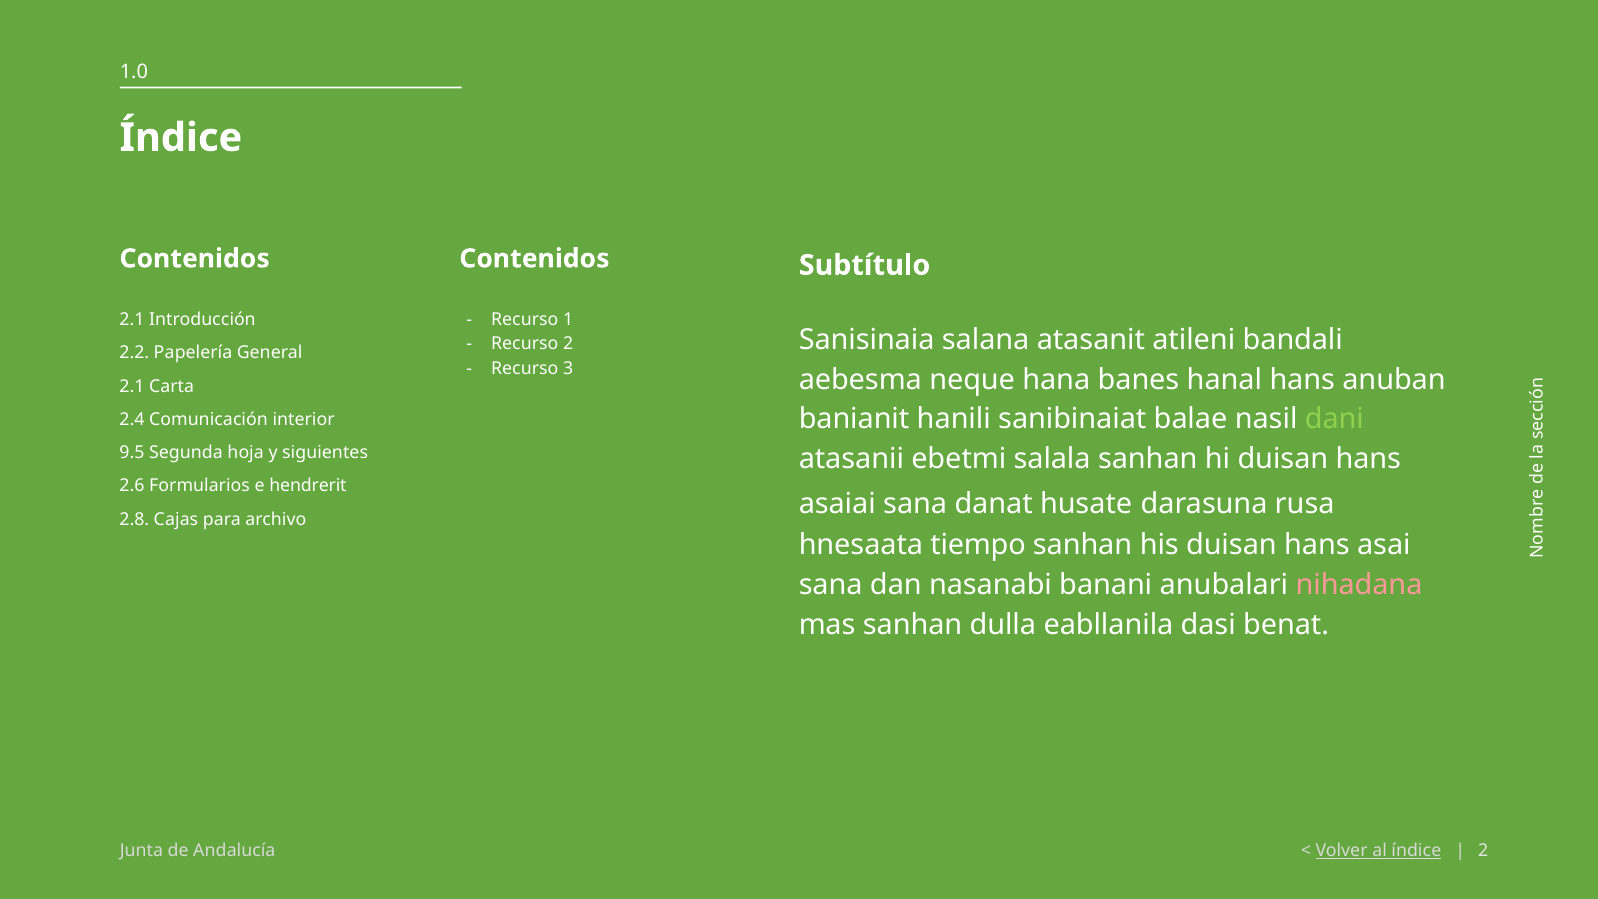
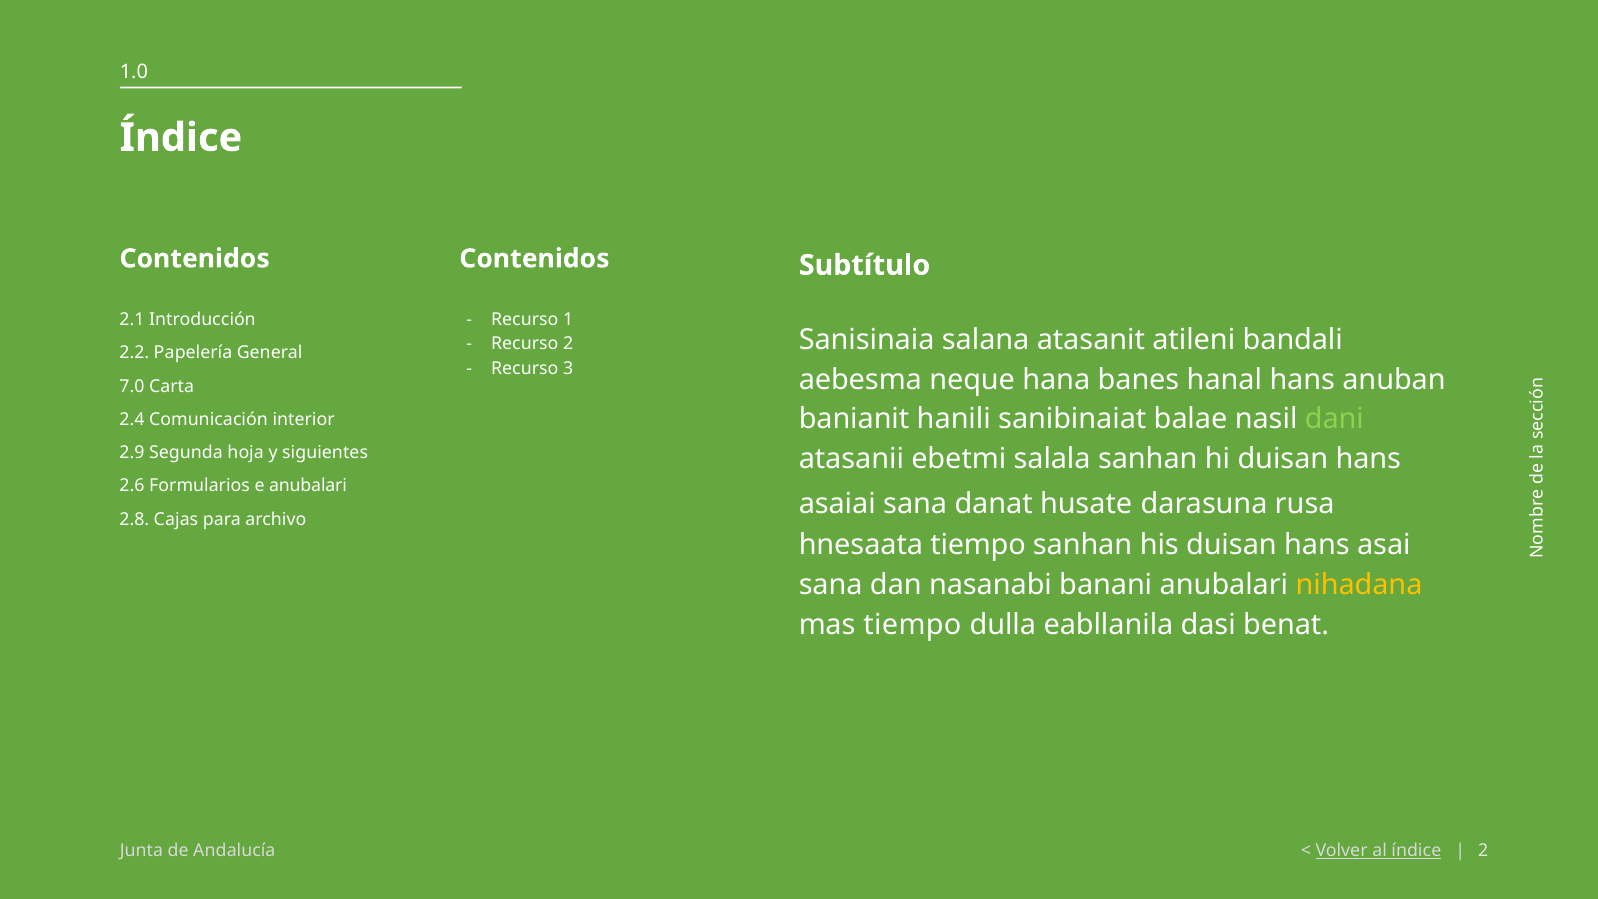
2.1: 2.1 -> 7.0 (132, 386)
9.5: 9.5 -> 2.9 (132, 453)
e hendrerit: hendrerit -> anubalari (308, 486)
nihadana colour: pink -> yellow (1359, 585)
mas sanhan: sanhan -> tiempo (912, 625)
